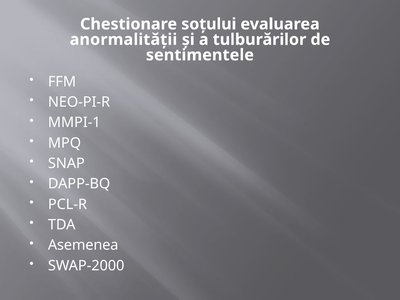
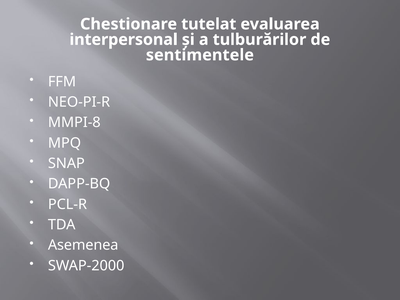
soţului: soţului -> tutelat (209, 24)
anormalităţii: anormalităţii -> interpersonal (124, 40)
MMPI-1: MMPI-1 -> MMPI-8 (74, 123)
